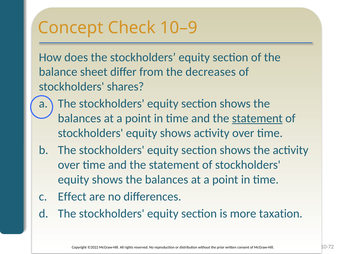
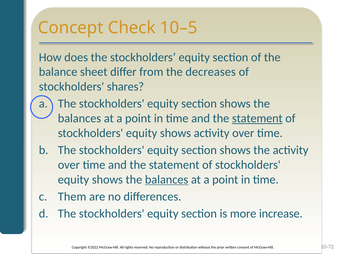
10–9: 10–9 -> 10–5 (179, 28)
balances underline: none -> present (167, 179)
Effect: Effect -> Them (72, 196)
taxation: taxation -> increase (281, 213)
